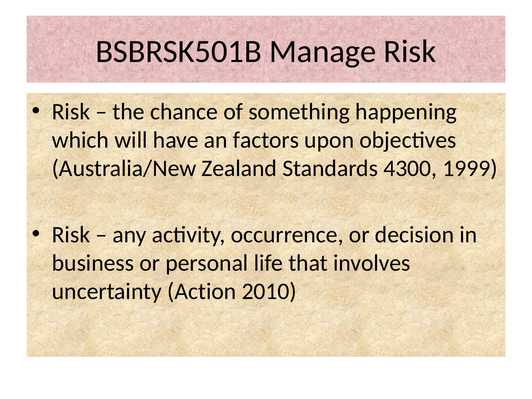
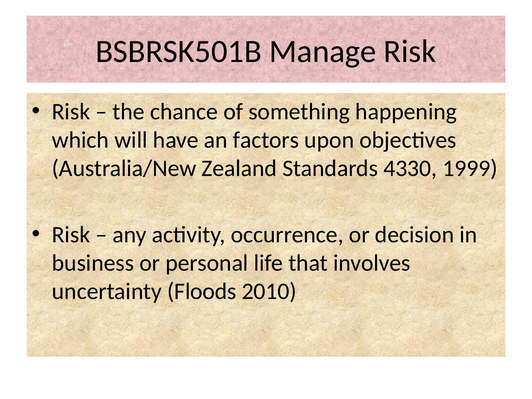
4300: 4300 -> 4330 (410, 168)
Action: Action -> Floods (202, 291)
